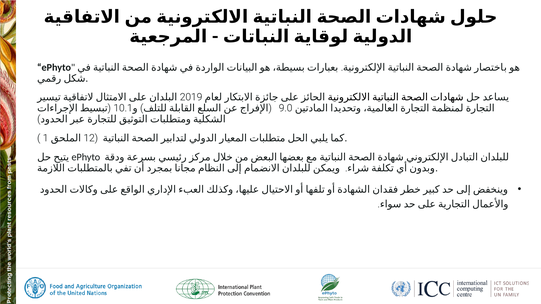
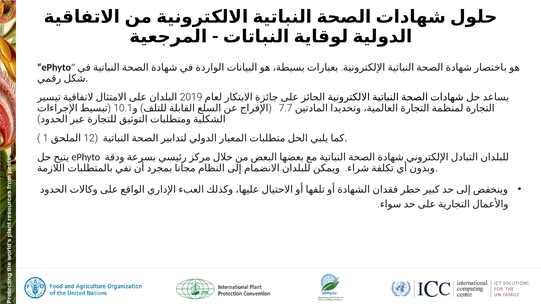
9.0: 9.0 -> 7.7 (286, 108)
